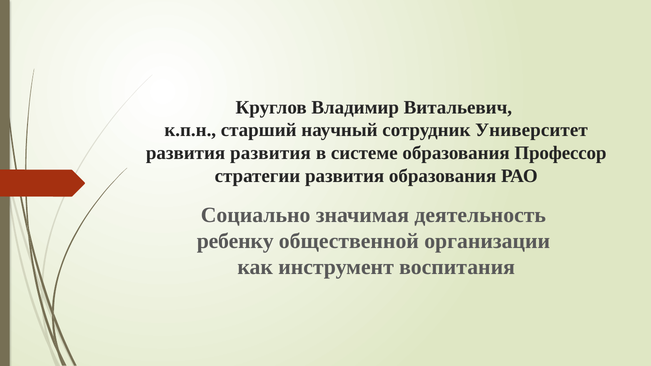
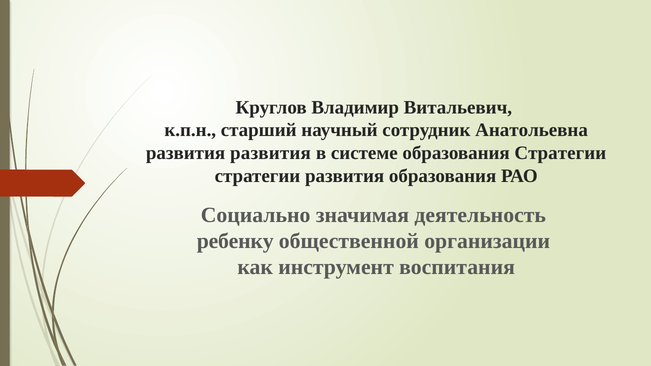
Университет: Университет -> Анатольевна (532, 130)
образования Профессор: Профессор -> Стратегии (560, 153)
